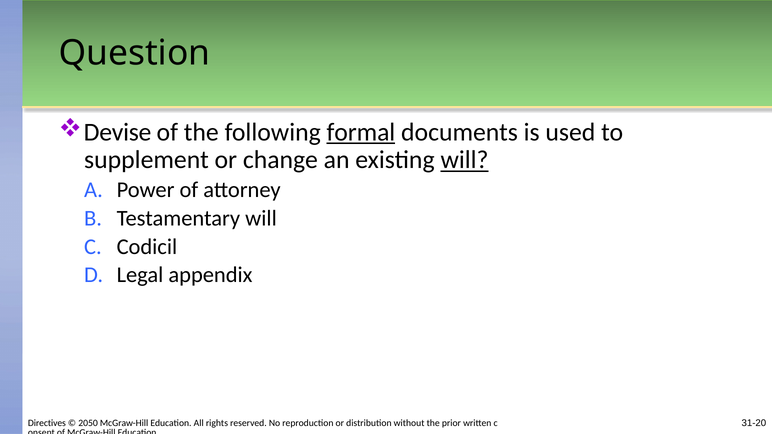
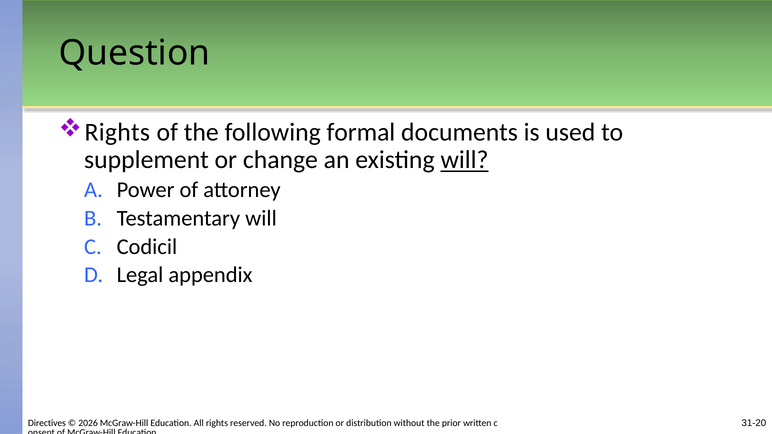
Devise: Devise -> Rights (117, 132)
formal underline: present -> none (361, 132)
2050: 2050 -> 2026 (88, 423)
